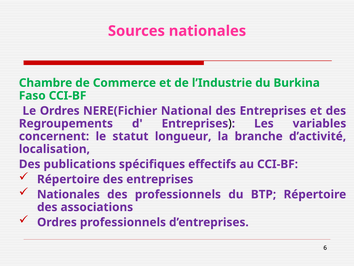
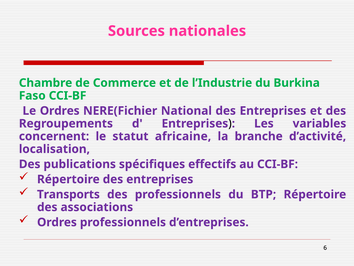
longueur: longueur -> africaine (183, 136)
Nationales: Nationales -> Transports (68, 194)
